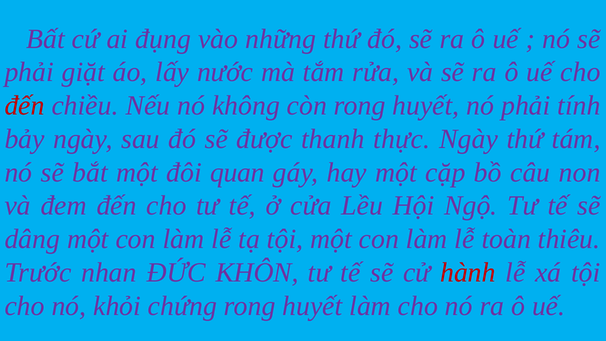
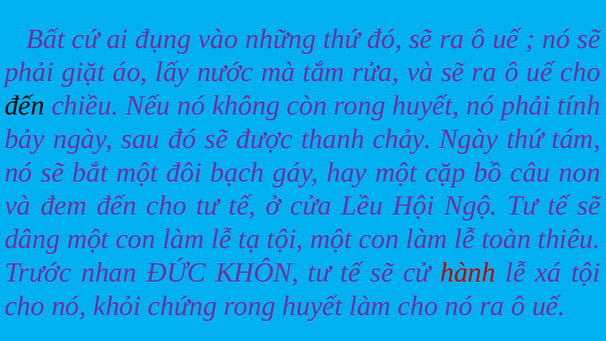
đến colour: red -> black (25, 106)
thực: thực -> chảy (402, 139)
quan: quan -> bạch (237, 172)
